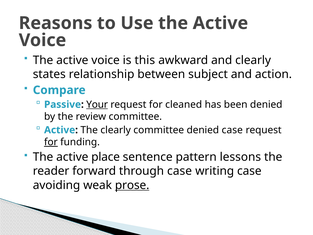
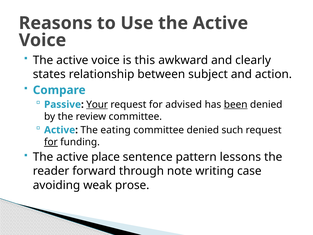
cleaned: cleaned -> advised (184, 104)
been underline: none -> present (236, 104)
The clearly: clearly -> eating (116, 130)
denied case: case -> such (232, 130)
through case: case -> note (180, 171)
prose underline: present -> none (132, 185)
